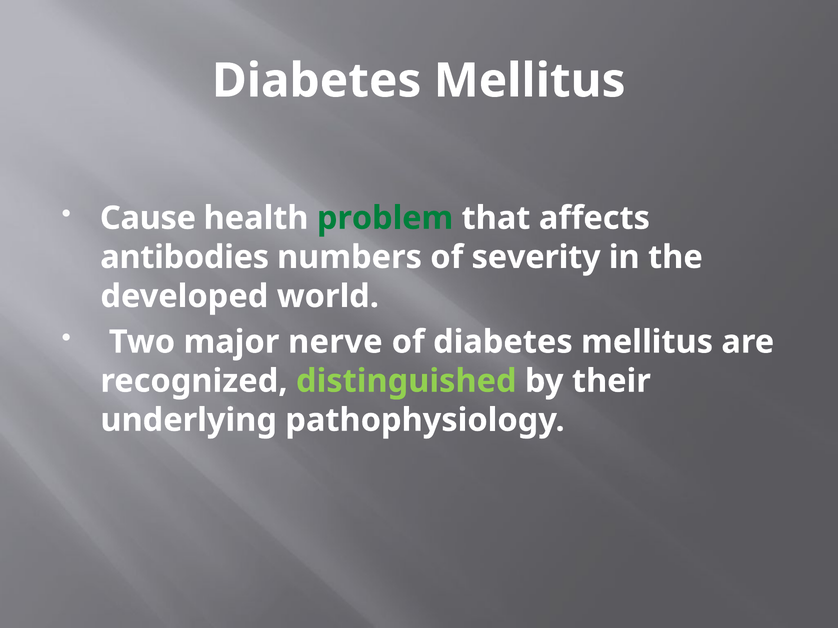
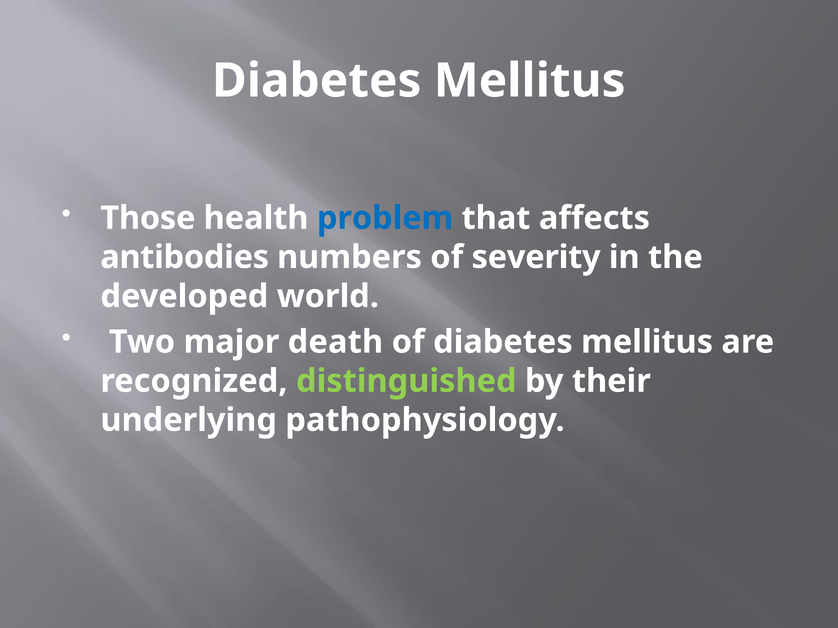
Cause: Cause -> Those (148, 218)
problem colour: green -> blue (385, 218)
nerve: nerve -> death (335, 342)
